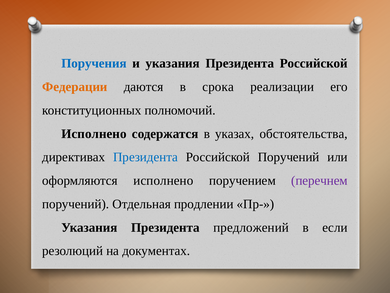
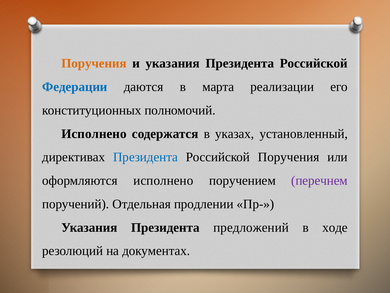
Поручения colour: blue -> orange (94, 63)
Федерации colour: orange -> blue (75, 87)
срока: срока -> марта (218, 87)
обстоятельства: обстоятельства -> установленный (304, 134)
Российской Поручений: Поручений -> Поручения (289, 157)
если: если -> ходе (335, 227)
